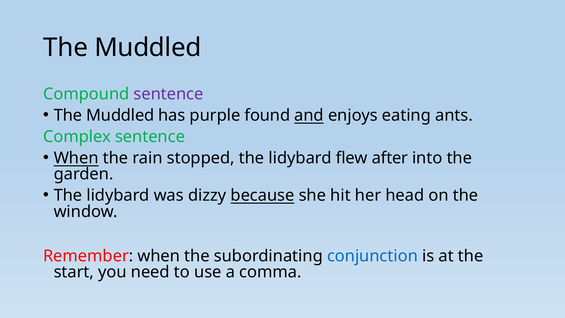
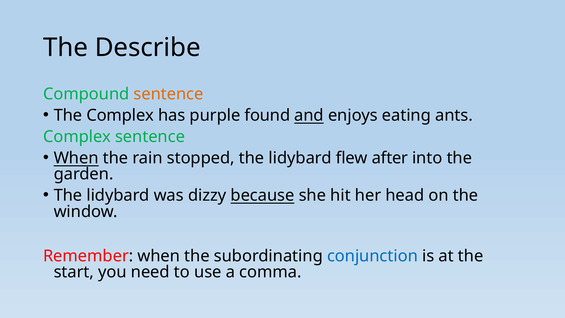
Muddled: Muddled -> Describe (148, 47)
sentence colour: purple -> orange (169, 94)
Muddled: Muddled -> Complex (120, 115)
